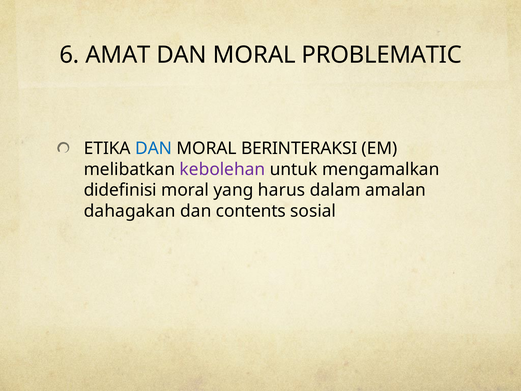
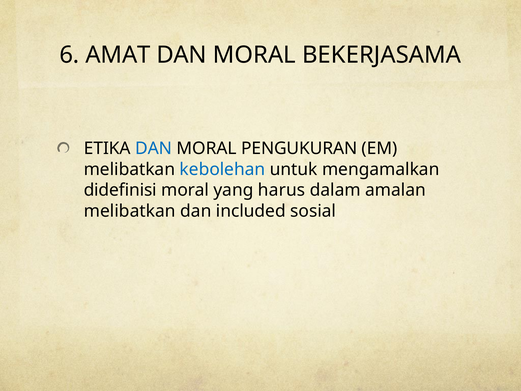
PROBLEMATIC: PROBLEMATIC -> BEKERJASAMA (382, 55)
BERINTERAKSI: BERINTERAKSI -> PENGUKURAN (299, 148)
kebolehan colour: purple -> blue (222, 169)
dahagakan: dahagakan -> melibatkan (130, 211)
contents: contents -> included (251, 211)
